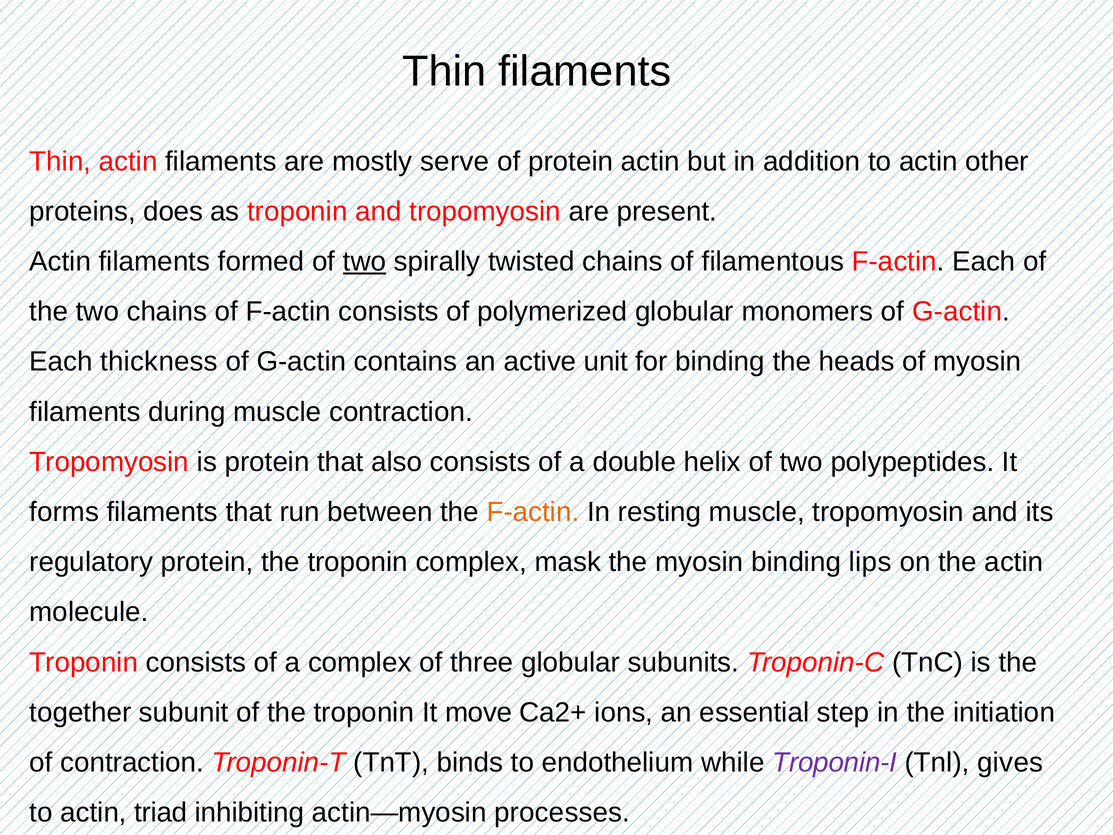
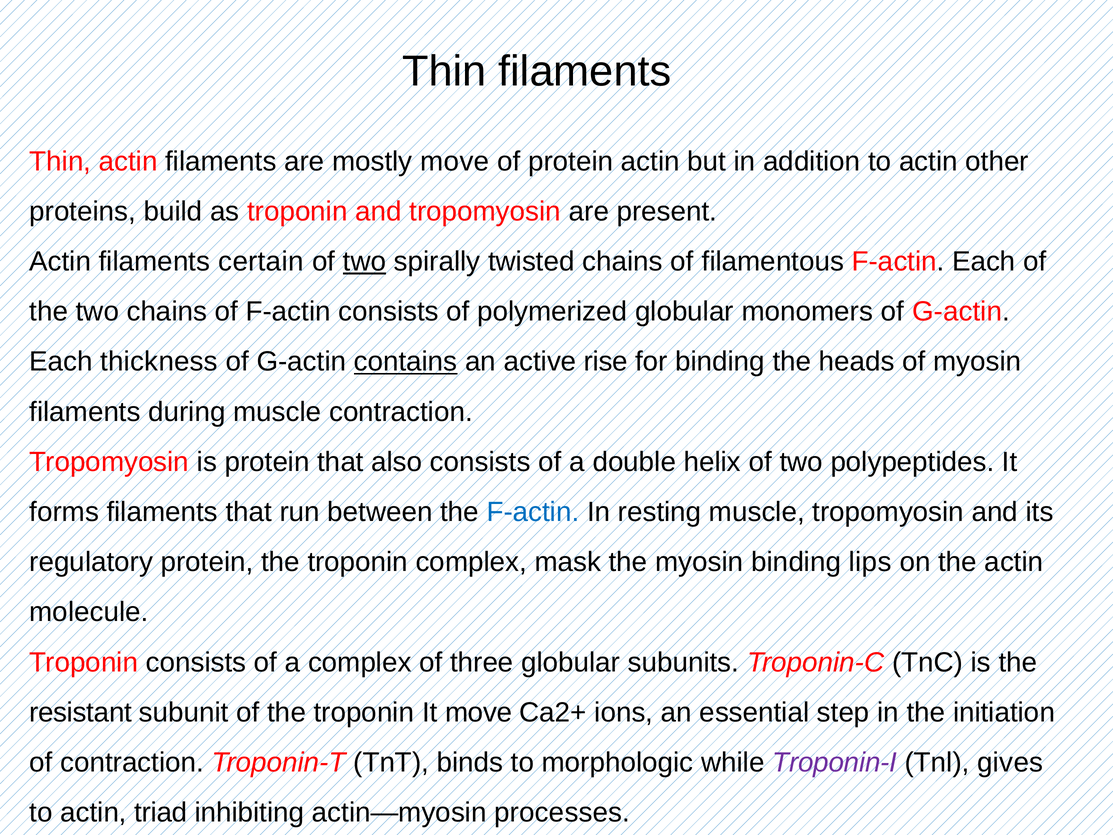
mostly serve: serve -> move (455, 161)
does: does -> build (173, 211)
formed: formed -> certain (261, 262)
contains underline: none -> present (406, 362)
unit: unit -> rise (606, 362)
F-actin colour: orange -> blue (533, 512)
together: together -> resistant (81, 712)
endothelium: endothelium -> morphologic (617, 762)
